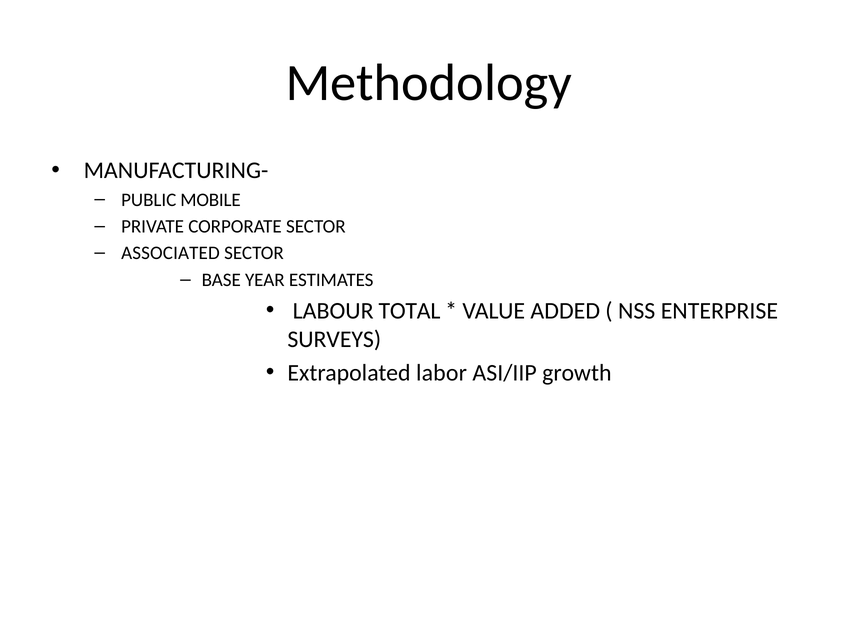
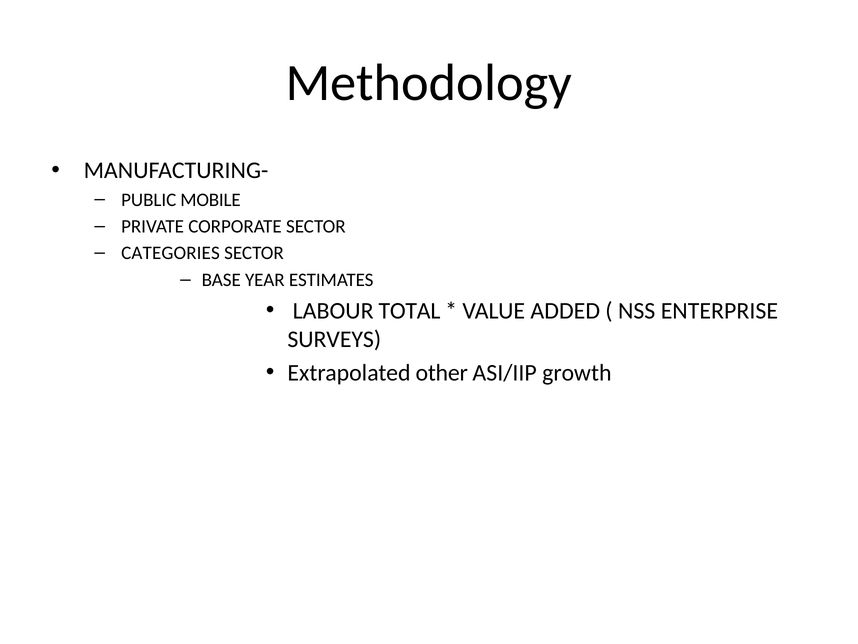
ASSOCIATED: ASSOCIATED -> CATEGORIES (170, 253)
labor: labor -> other (442, 373)
